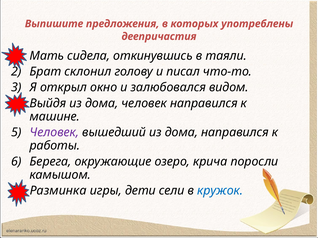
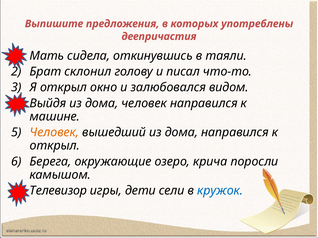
Человек colour: purple -> orange (54, 133)
работы: работы -> открыл (55, 146)
Разминка: Разминка -> Телевизор (58, 191)
